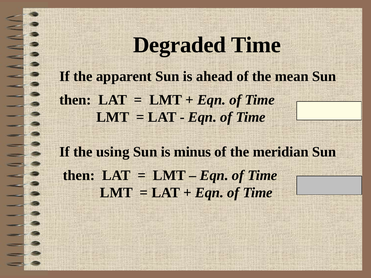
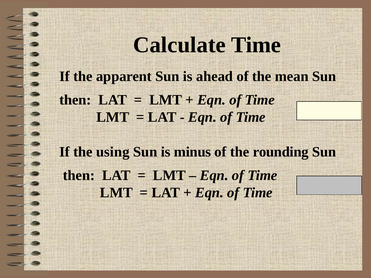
Degraded: Degraded -> Calculate (179, 45)
meridian: meridian -> rounding (281, 152)
